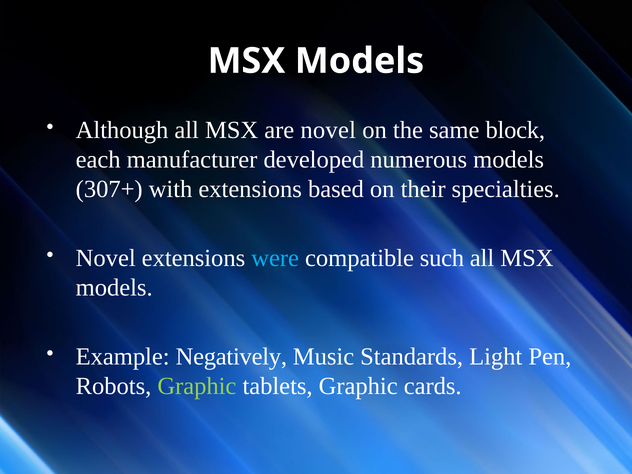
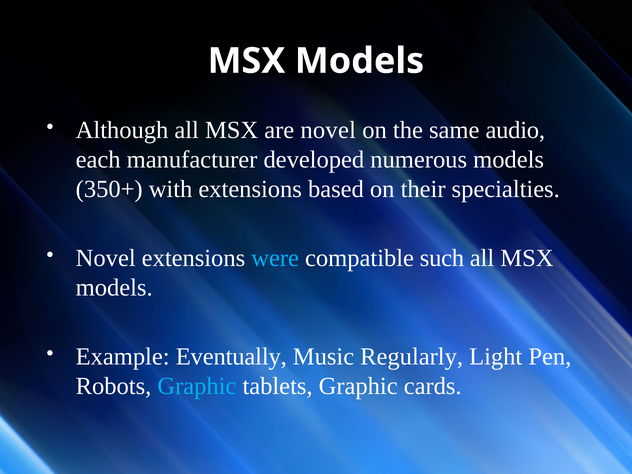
block: block -> audio (515, 130)
307+: 307+ -> 350+ (109, 189)
Negatively: Negatively -> Eventually (231, 356)
Standards: Standards -> Regularly (412, 356)
Graphic colour: light green -> light blue (197, 386)
